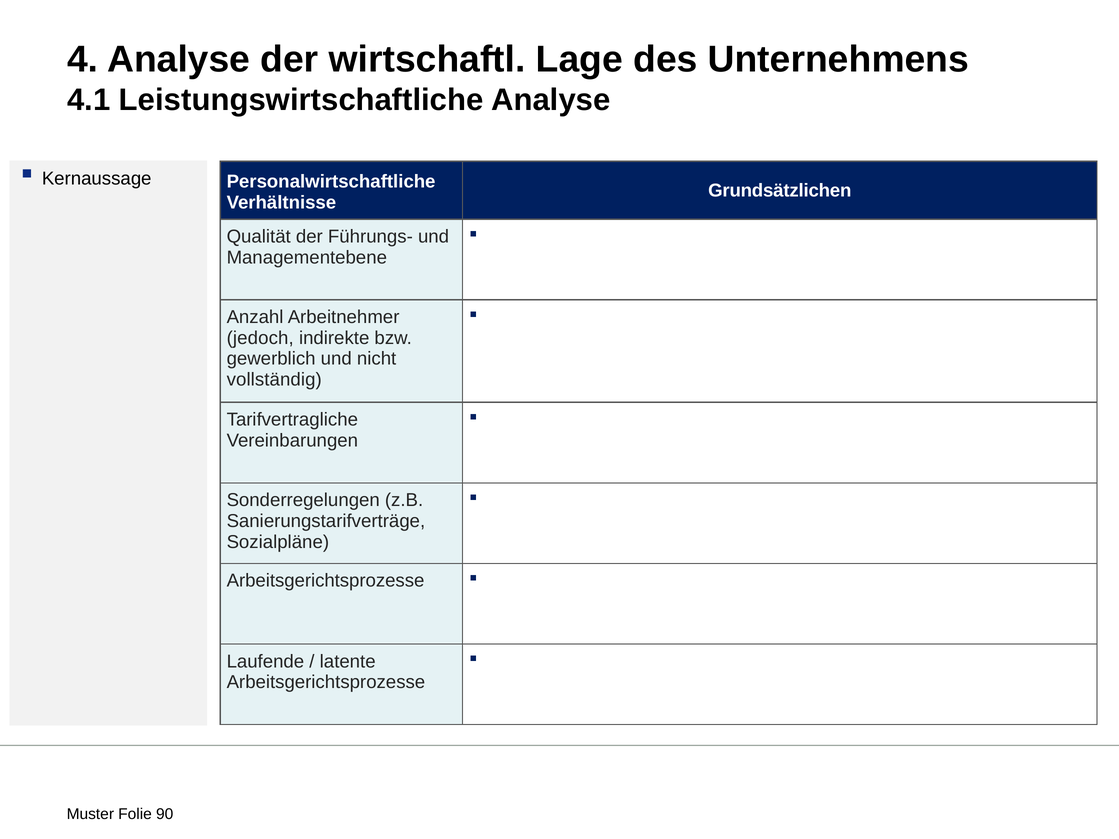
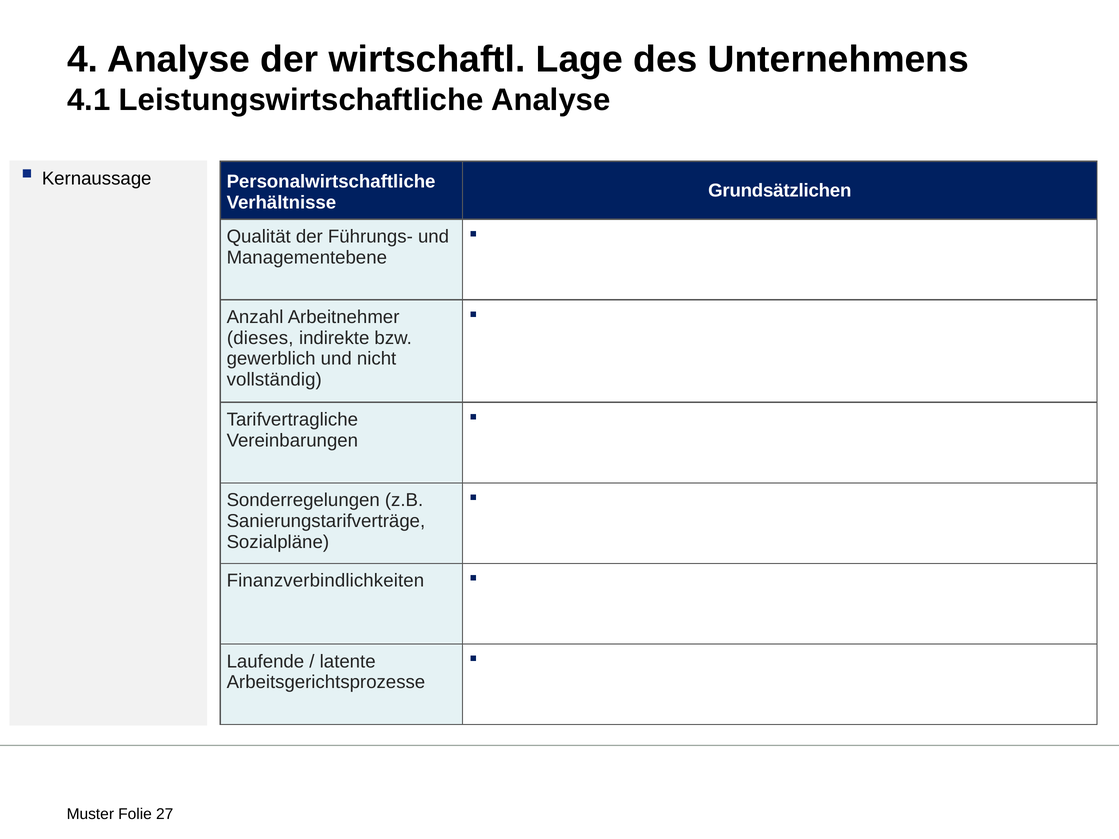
jedoch: jedoch -> dieses (260, 338)
Arbeitsgerichtsprozesse: Arbeitsgerichtsprozesse -> Finanzverbindlichkeiten (325, 581)
90: 90 -> 27 (165, 814)
